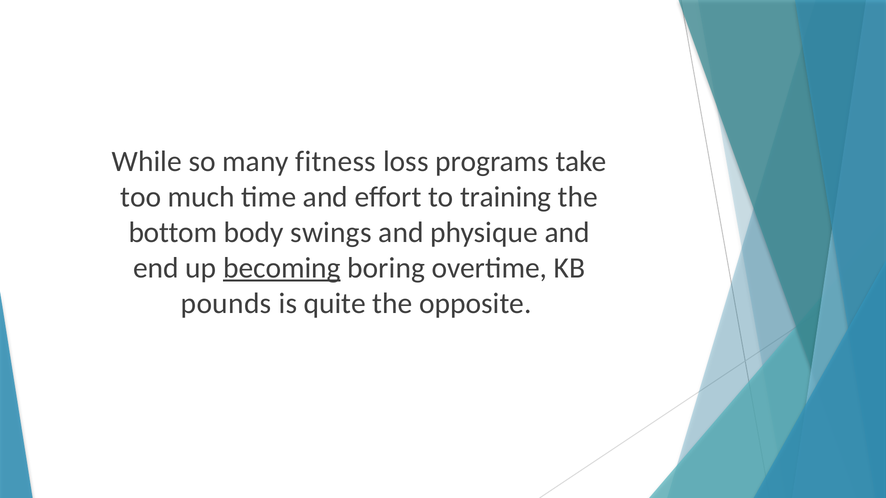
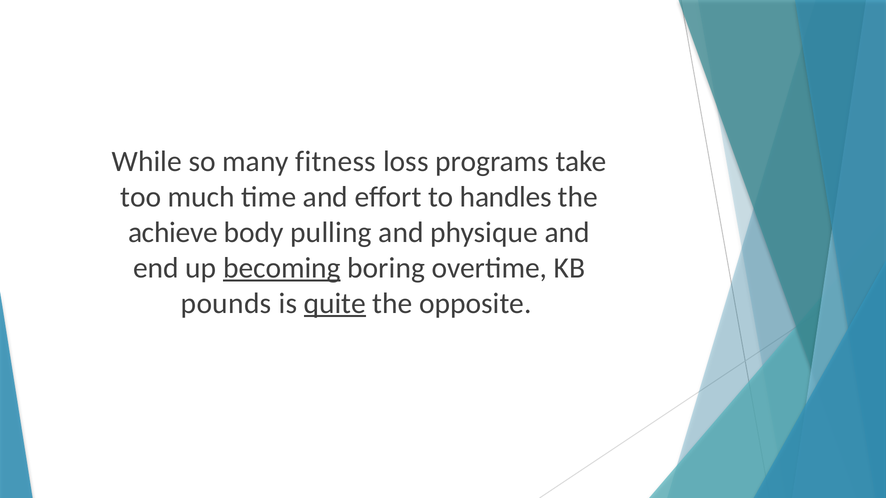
training: training -> handles (506, 197)
bottom: bottom -> achieve (173, 233)
swings: swings -> pulling (331, 233)
quite underline: none -> present (335, 304)
